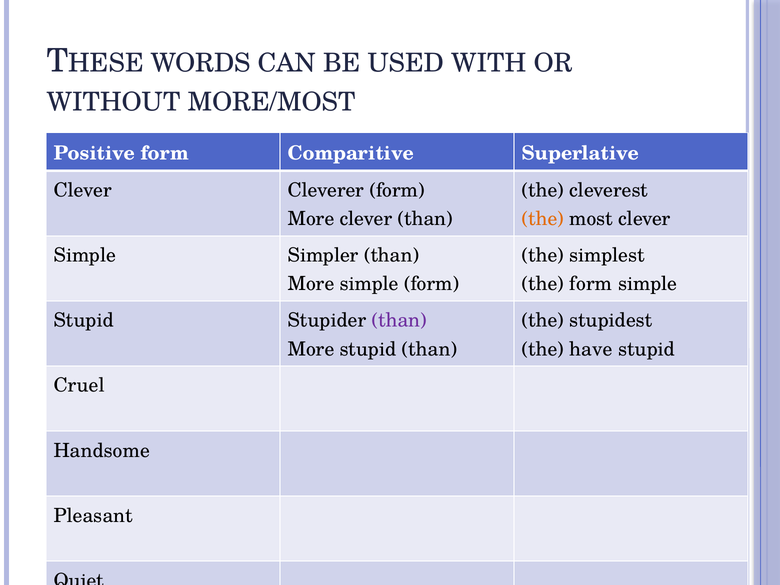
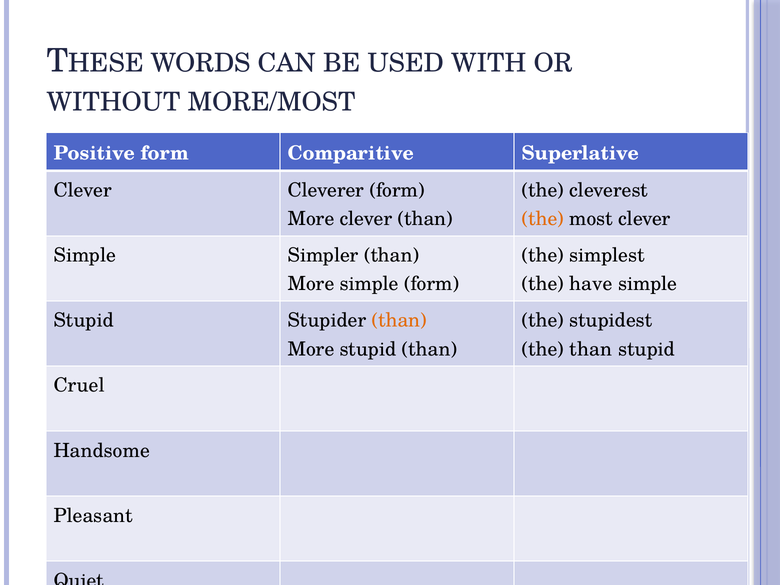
the form: form -> have (591, 284)
than colour: purple -> orange (399, 320)
the have: have -> than (591, 349)
